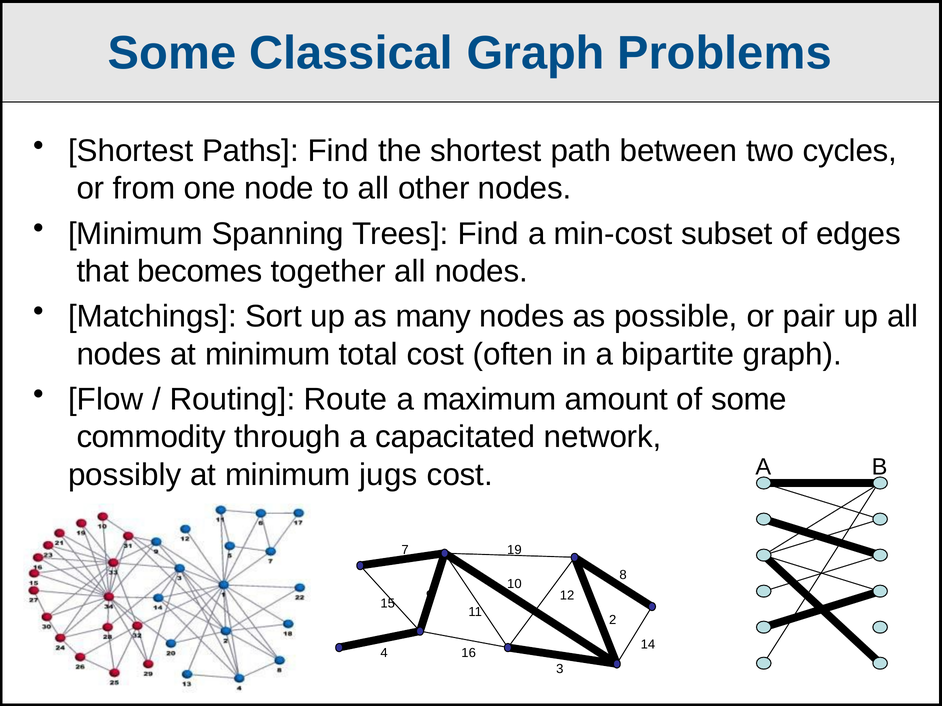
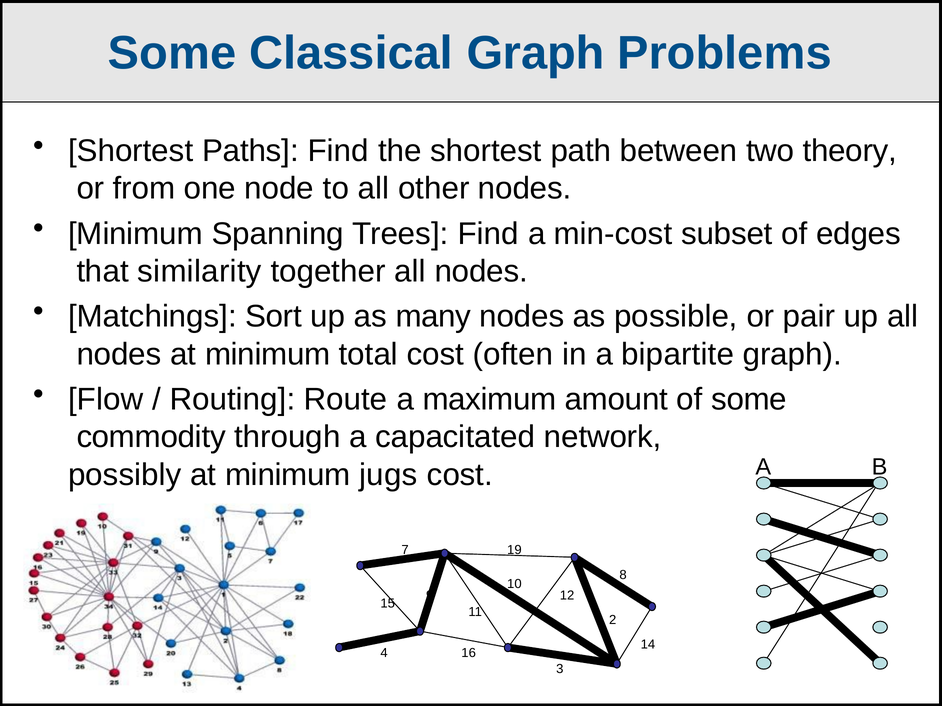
cycles: cycles -> theory (850, 151)
becomes: becomes -> similarity (200, 272)
